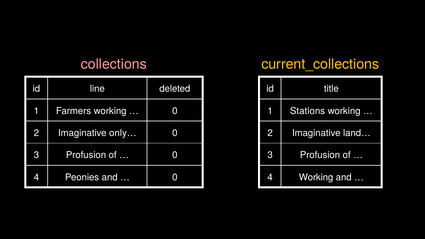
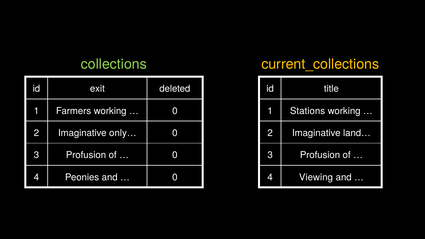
collections colour: pink -> light green (114, 64)
line: line -> exit (97, 89)
4 Working: Working -> Viewing (316, 177)
